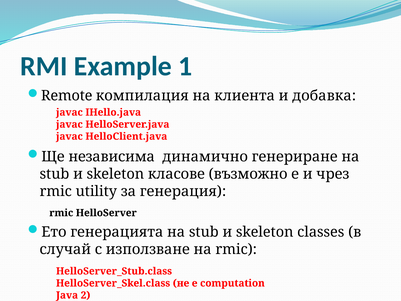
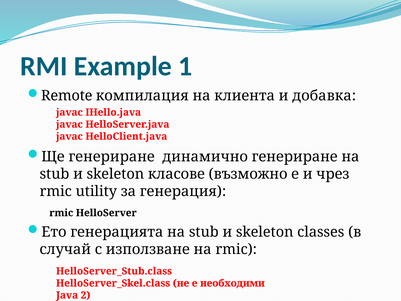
Ще независима: независима -> генериране (112, 157)
computation: computation -> необходими (232, 283)
